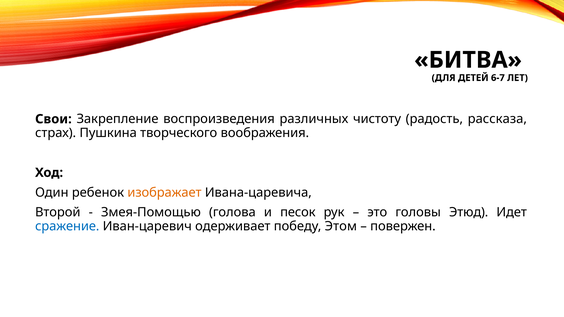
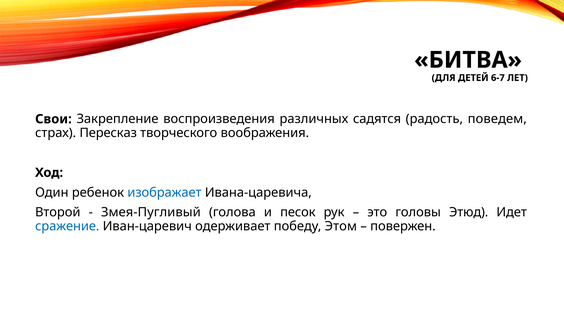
чистоту: чистоту -> садятся (377, 119)
рассказа: рассказа -> поведем (497, 119)
Пушкина: Пушкина -> Пересказ (108, 133)
изображает colour: orange -> blue (164, 193)
Змея-Помощью: Змея-Помощью -> Змея-Пугливый (151, 212)
